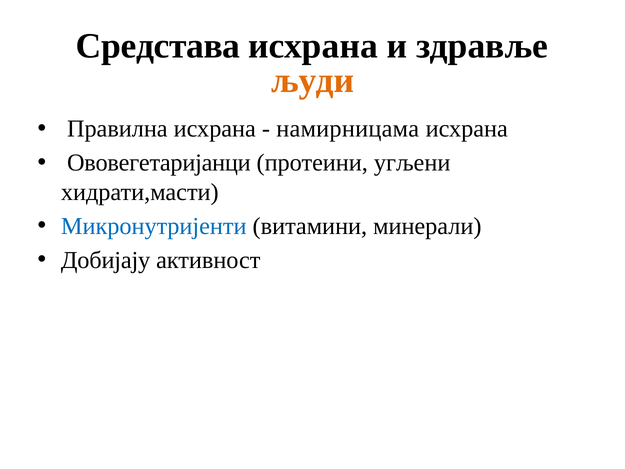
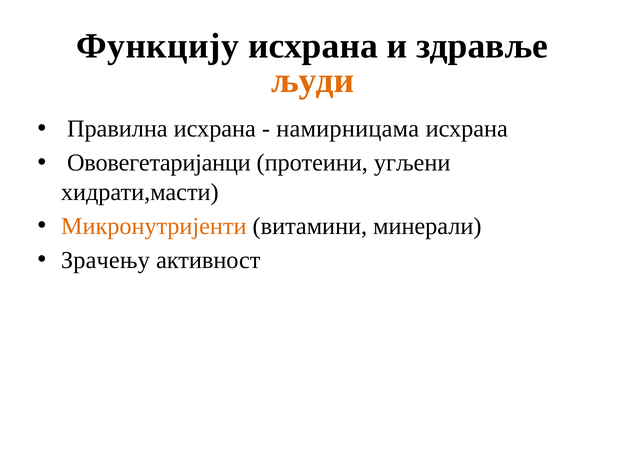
Средстава: Средстава -> Функцију (158, 46)
Микронутријенти colour: blue -> orange (154, 226)
Добијају: Добијају -> Зрачењу (105, 260)
